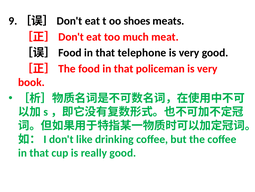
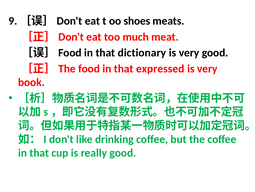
telephone: telephone -> dictionary (142, 53)
policeman: policeman -> expressed (160, 68)
